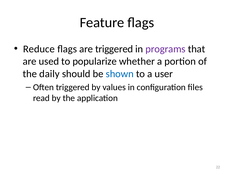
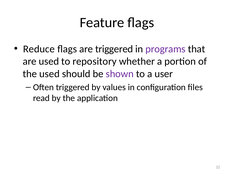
popularize: popularize -> repository (95, 62)
the daily: daily -> used (49, 74)
shown colour: blue -> purple (120, 74)
